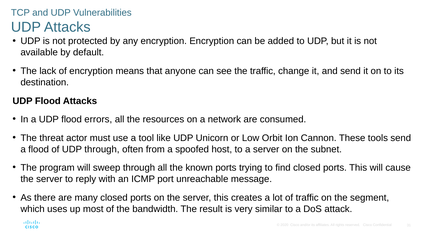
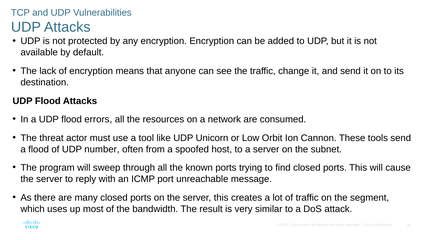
UDP through: through -> number (102, 149)
